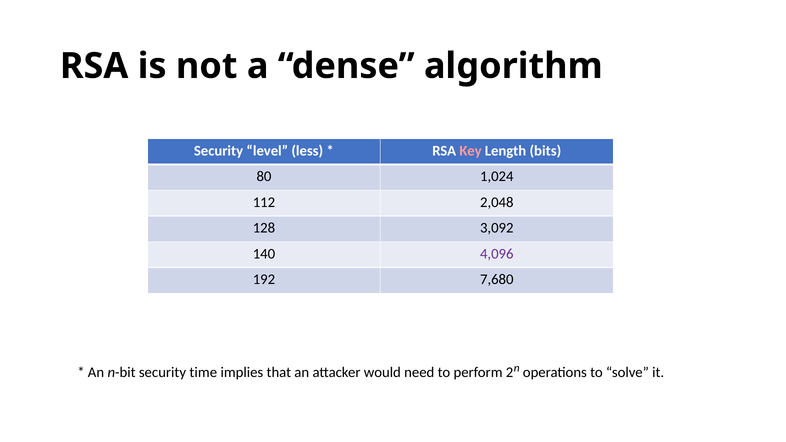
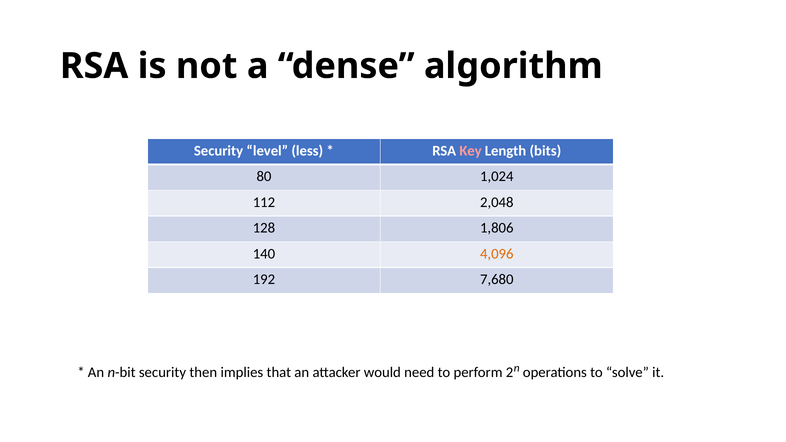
3,092: 3,092 -> 1,806 (497, 228)
4,096 colour: purple -> orange (497, 254)
time: time -> then (203, 373)
